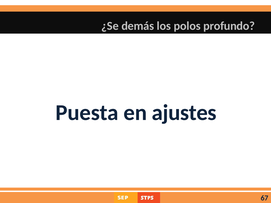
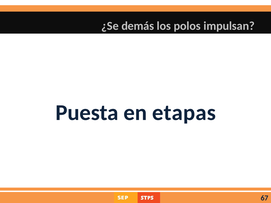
profundo: profundo -> impulsan (229, 26)
ajustes: ajustes -> etapas (184, 113)
